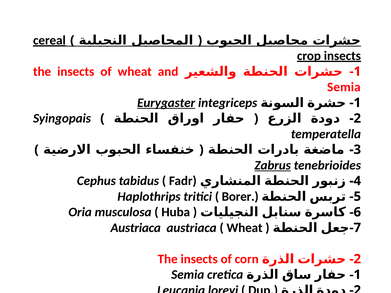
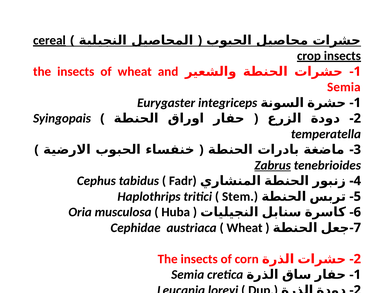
Eurygaster underline: present -> none (166, 103)
Borer: Borer -> Stem (240, 197)
Austriaca: Austriaca -> Cephidae (136, 228)
